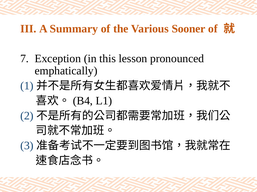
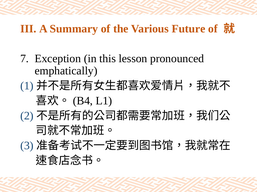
Sooner: Sooner -> Future (188, 29)
